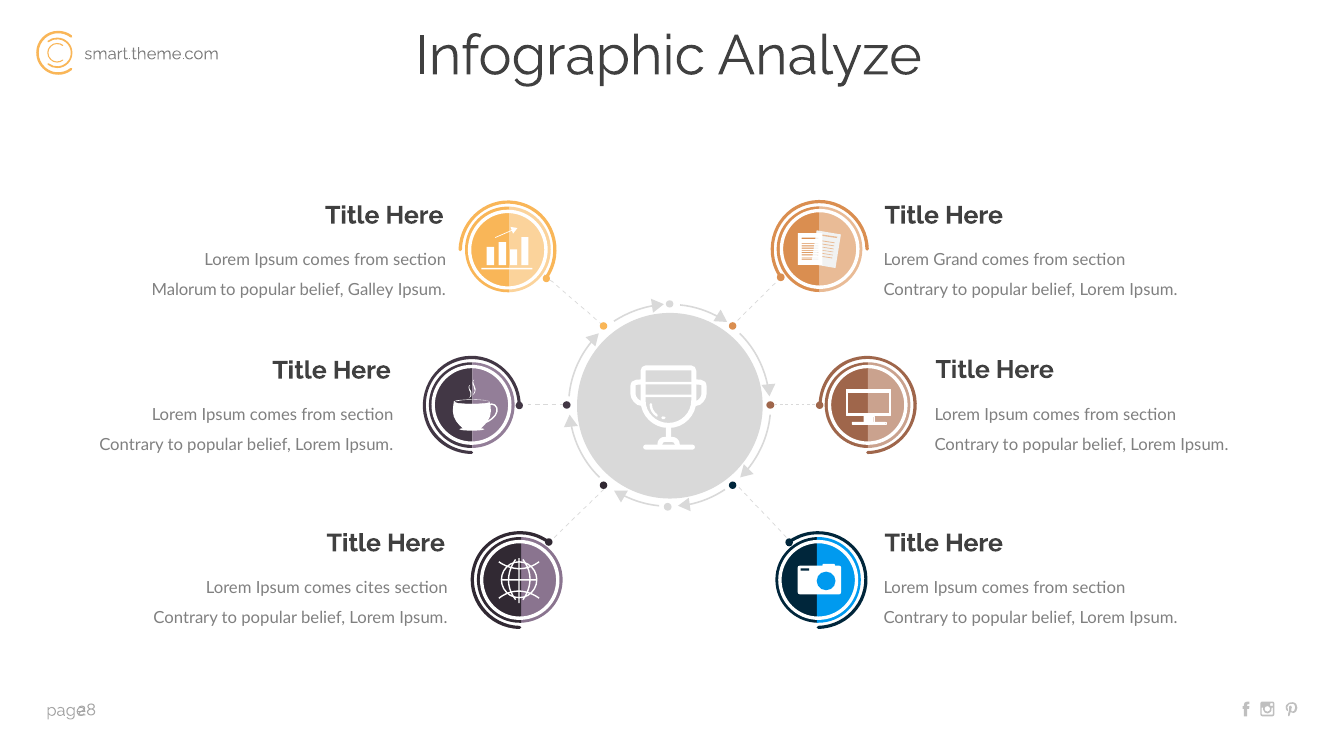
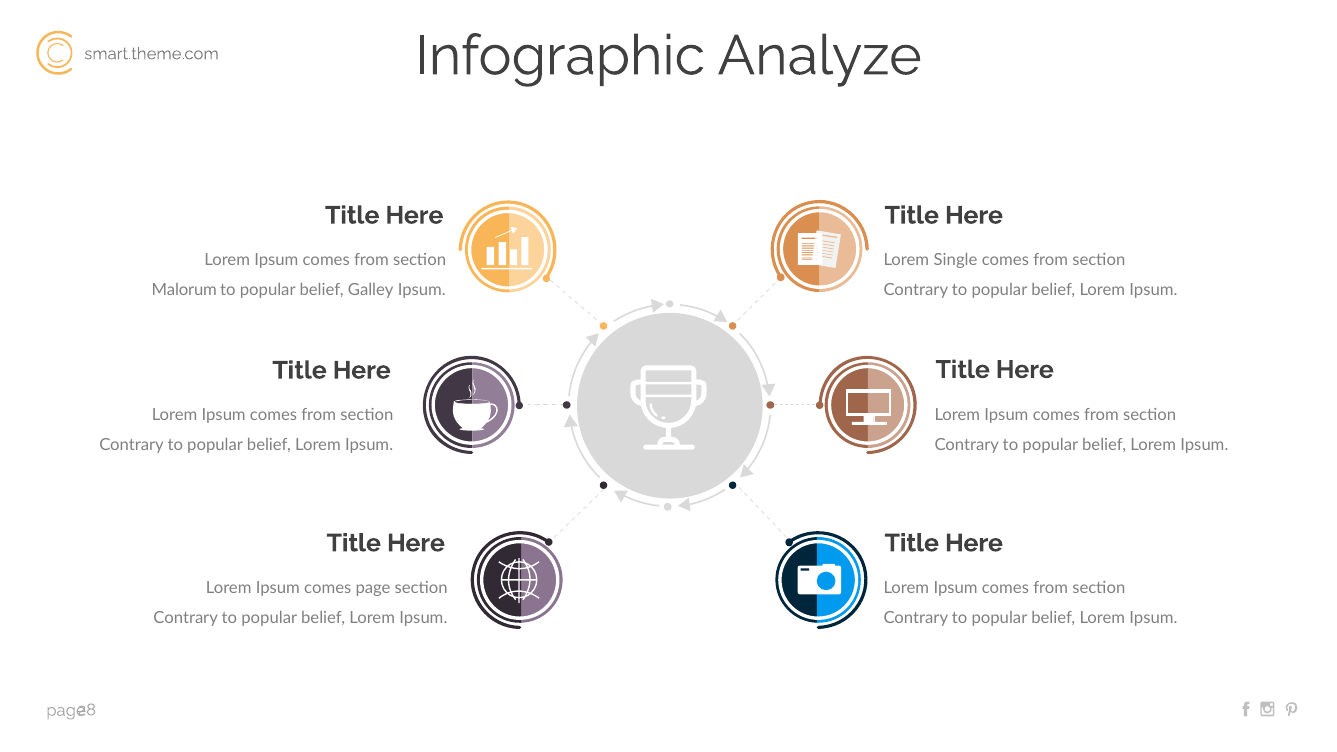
Grand: Grand -> Single (956, 260)
cites: cites -> page (373, 588)
